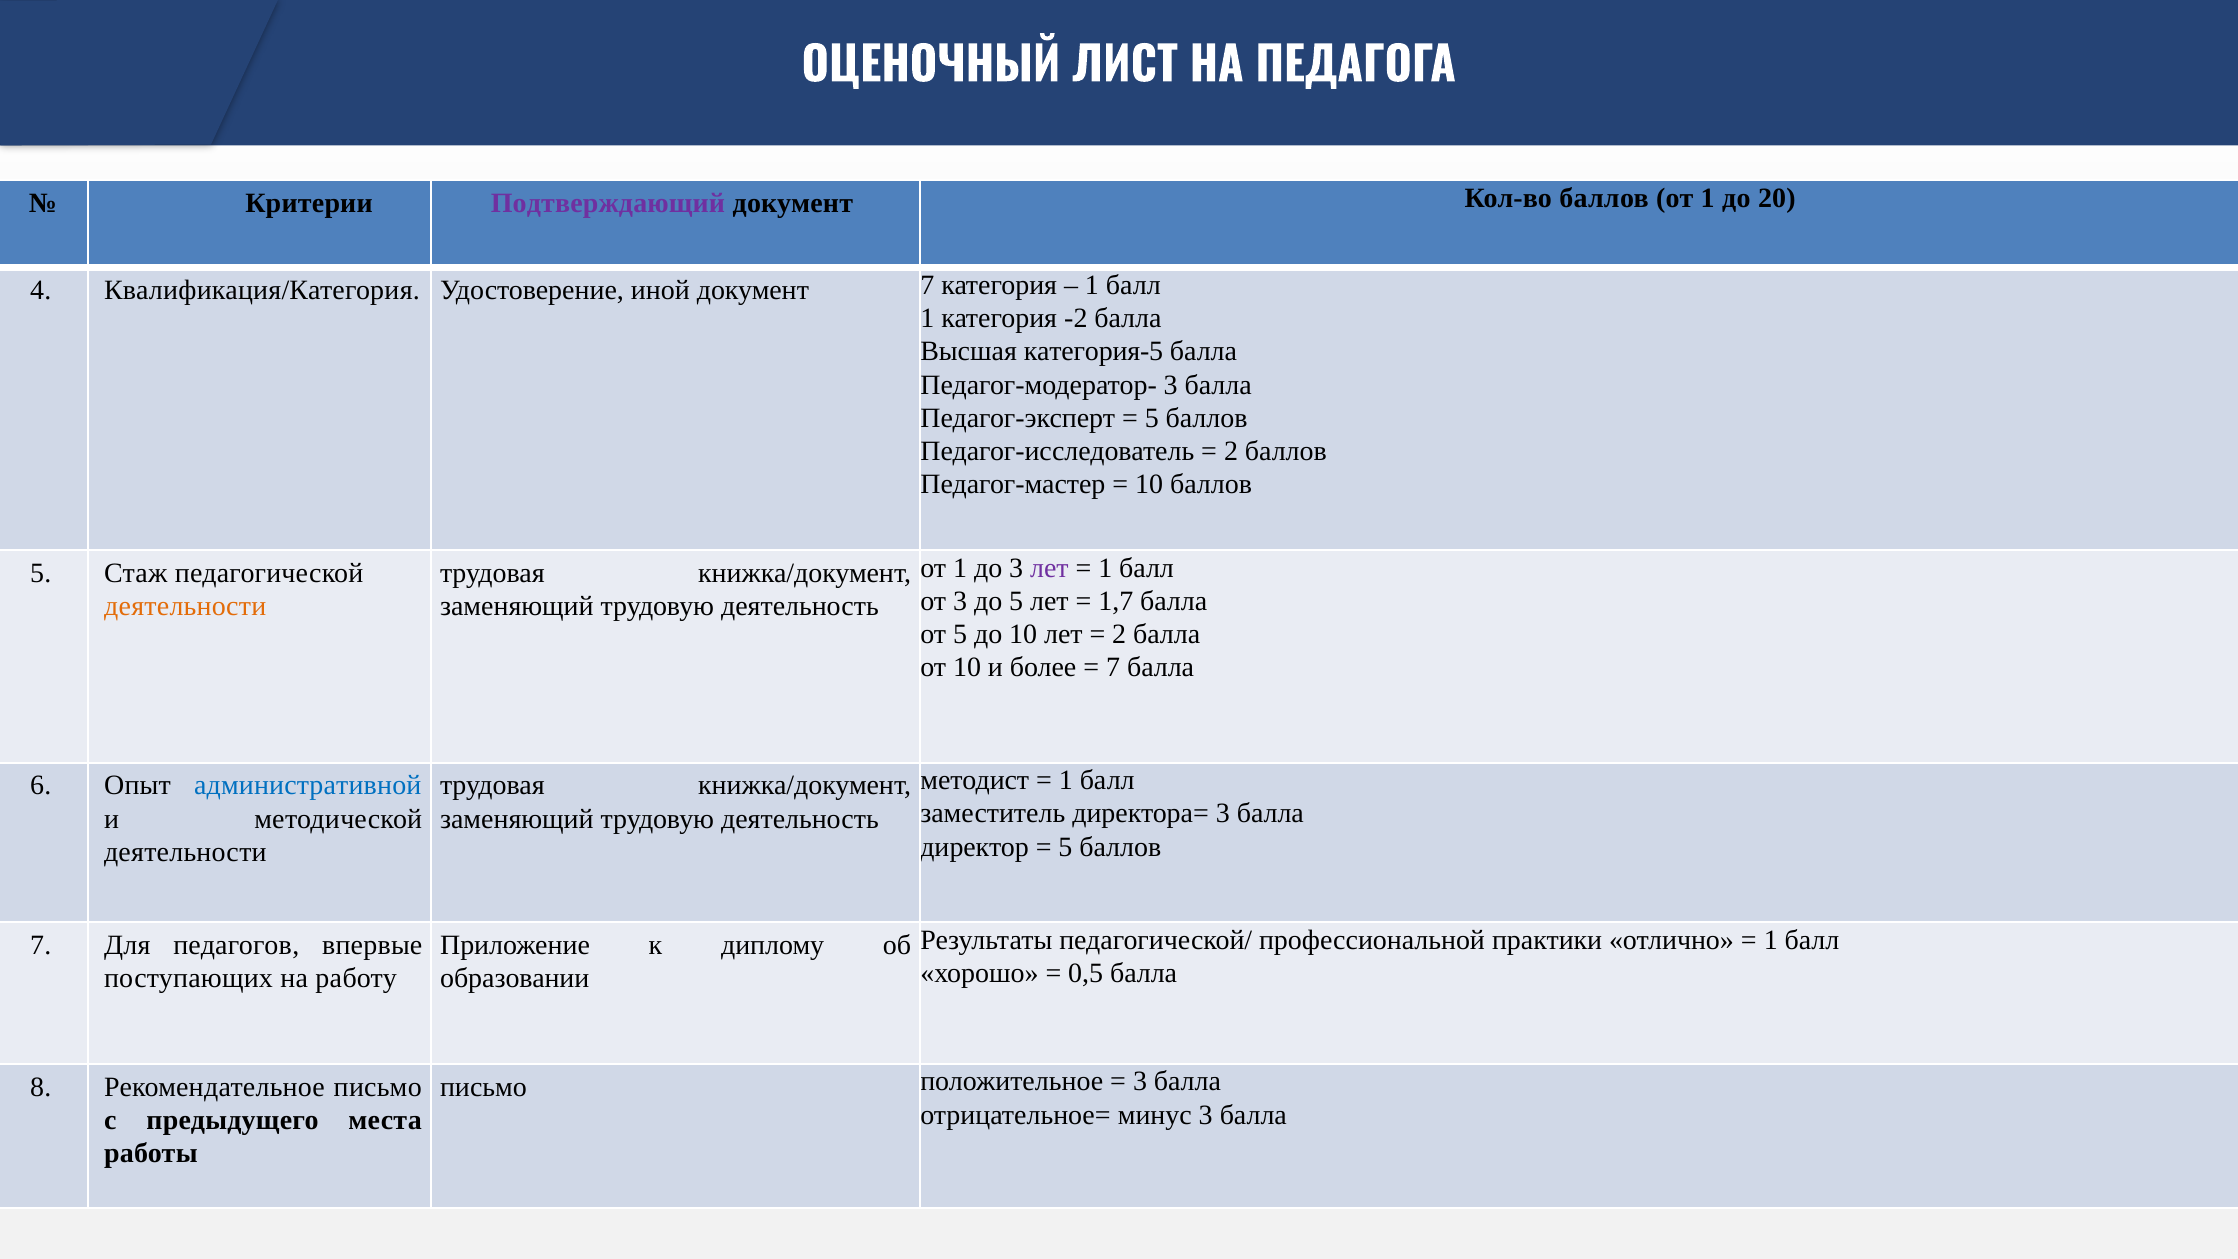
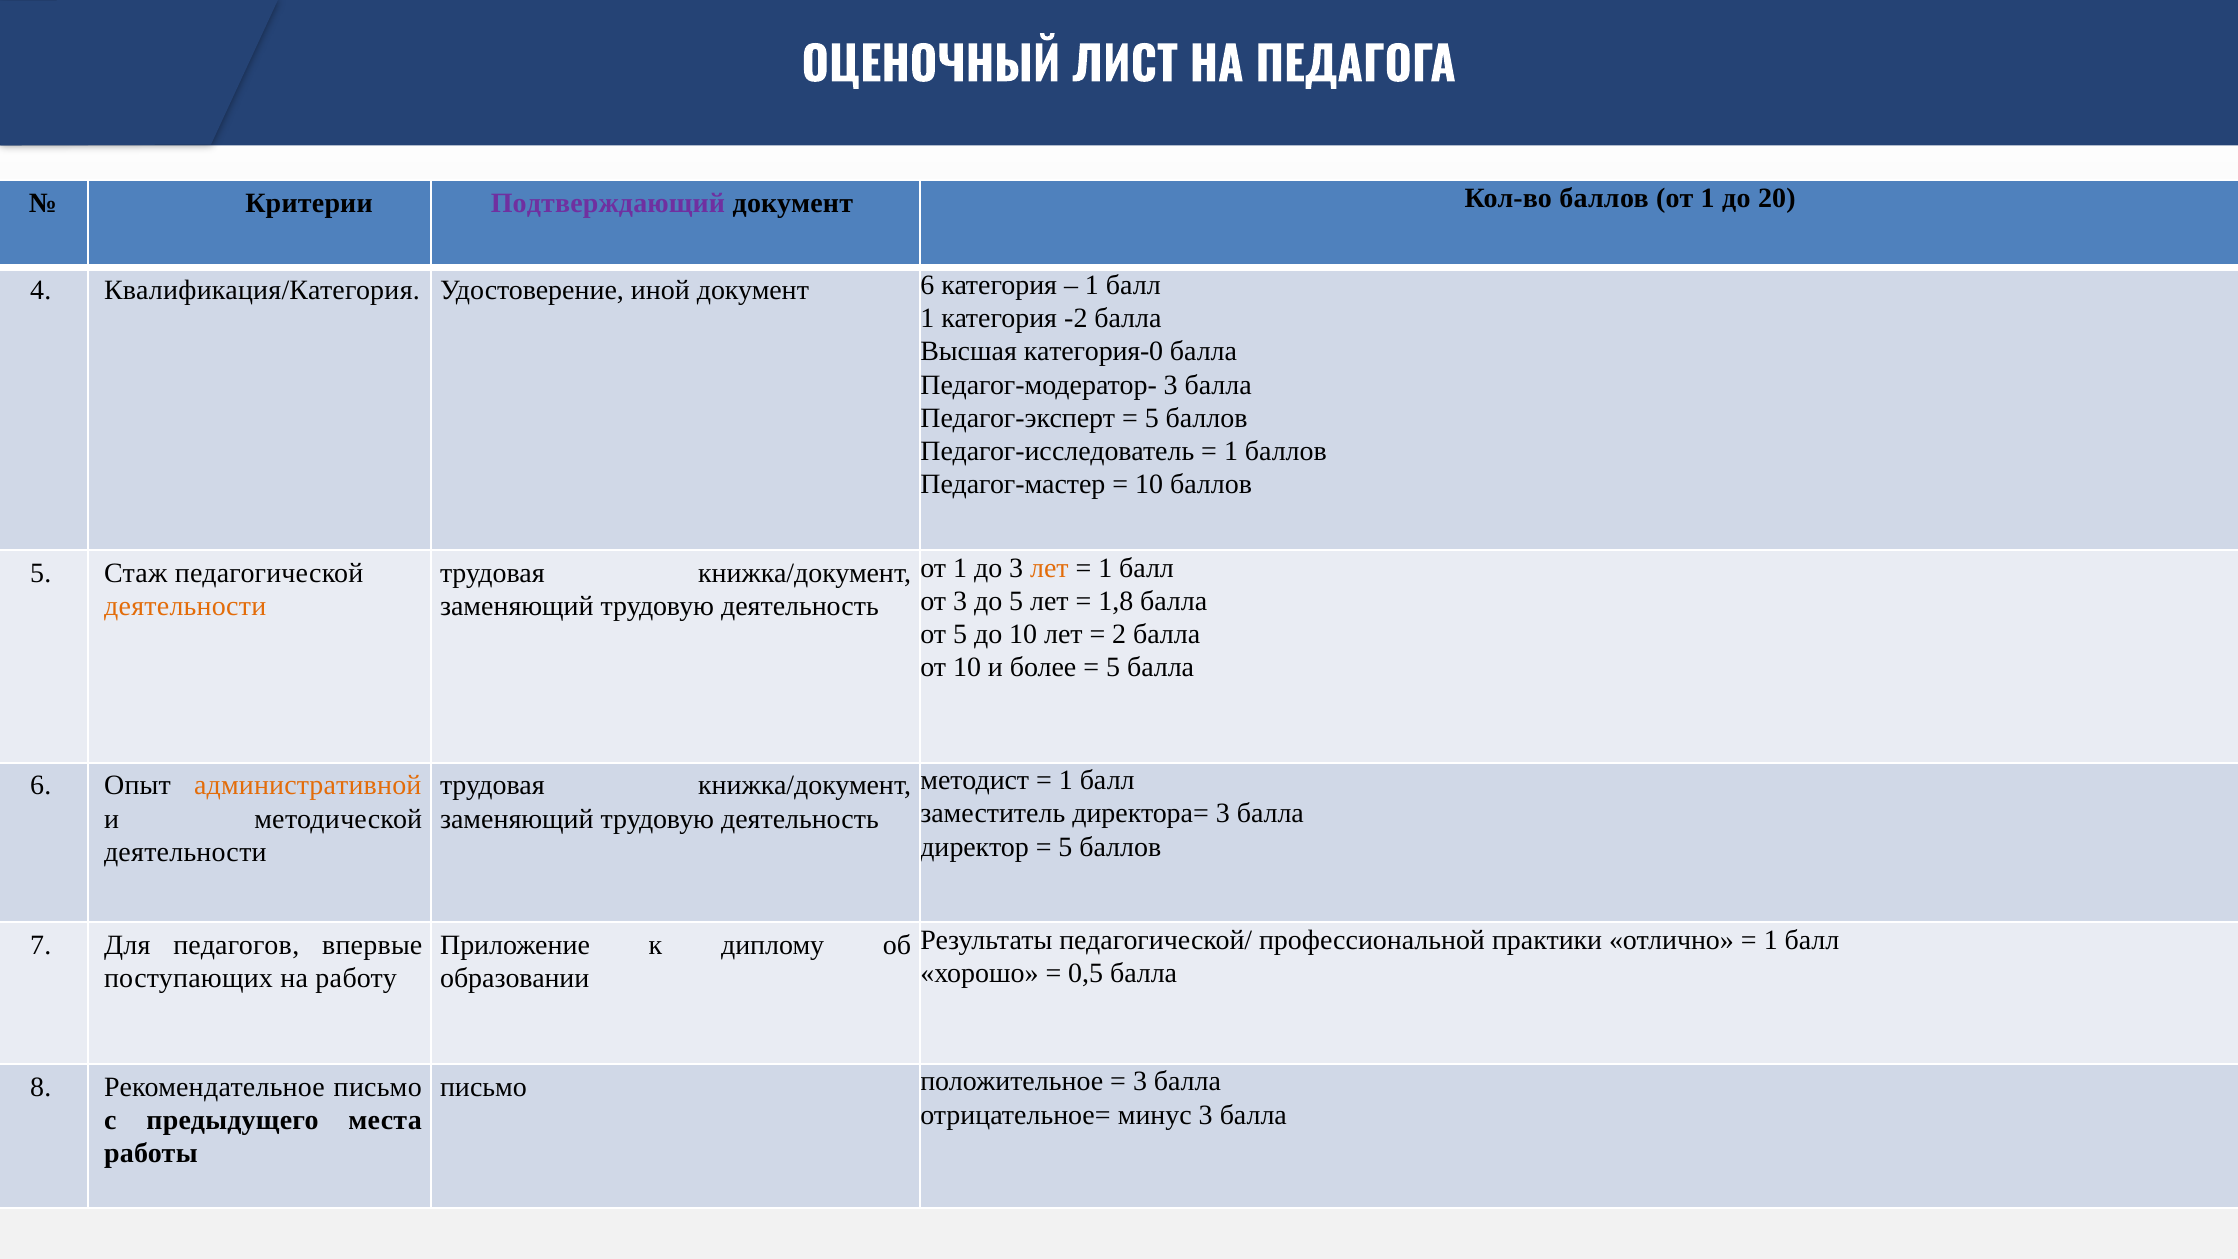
документ 7: 7 -> 6 (927, 285)
категория-5: категория-5 -> категория-0 (1093, 352)
2: 2 -> 1 (1231, 451)
лет colour: purple -> orange (1049, 568)
1,7: 1,7 -> 1,8 (1116, 601)
7: 7 -> 5 (1113, 667)
административной colour: blue -> orange (308, 786)
